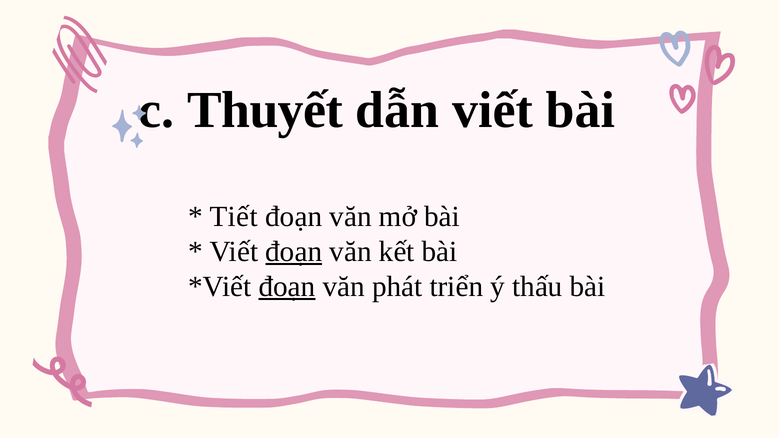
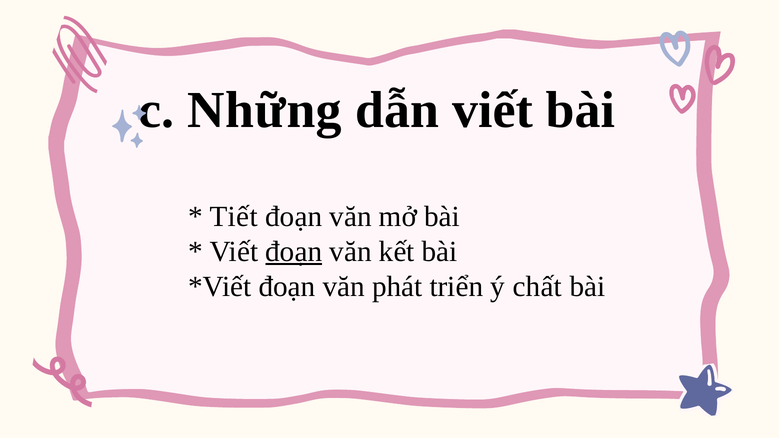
Thuyết: Thuyết -> Những (265, 110)
đoạn underline: present -> none (287, 287)
thấu: thấu -> chất (537, 287)
